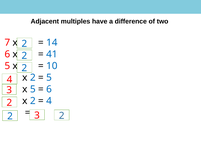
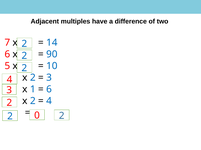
41: 41 -> 90 (52, 54)
5: 5 -> 3 (49, 78)
x 5: 5 -> 1 (33, 90)
2 3: 3 -> 0 (37, 116)
